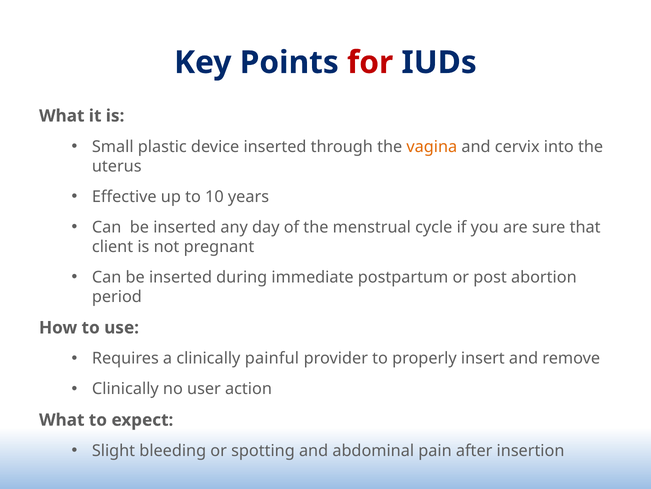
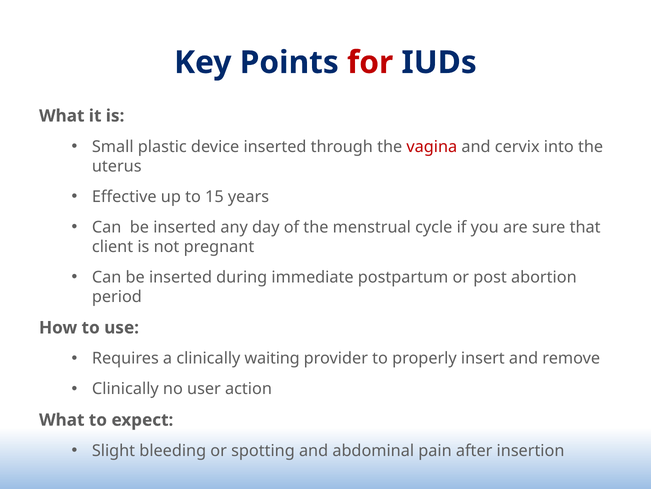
vagina colour: orange -> red (432, 147)
10: 10 -> 15 (214, 196)
painful: painful -> waiting (272, 358)
